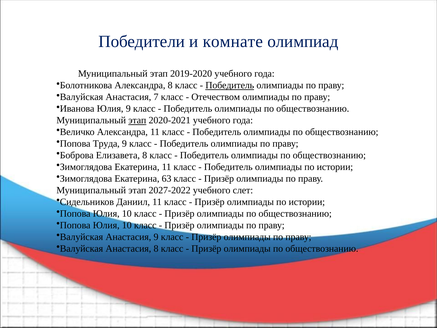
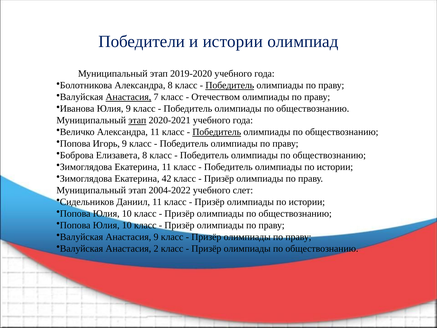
и комнате: комнате -> истории (233, 42)
Анастасия underline: none -> present (128, 97)
Победитель underline: none -> present (217, 132)
Труда: Труда -> Игорь (106, 144)
63: 63 -> 42 (167, 179)
2027-2022: 2027-2022 -> 2004-2022 (170, 190)
Анастасия 8: 8 -> 2 (156, 248)
